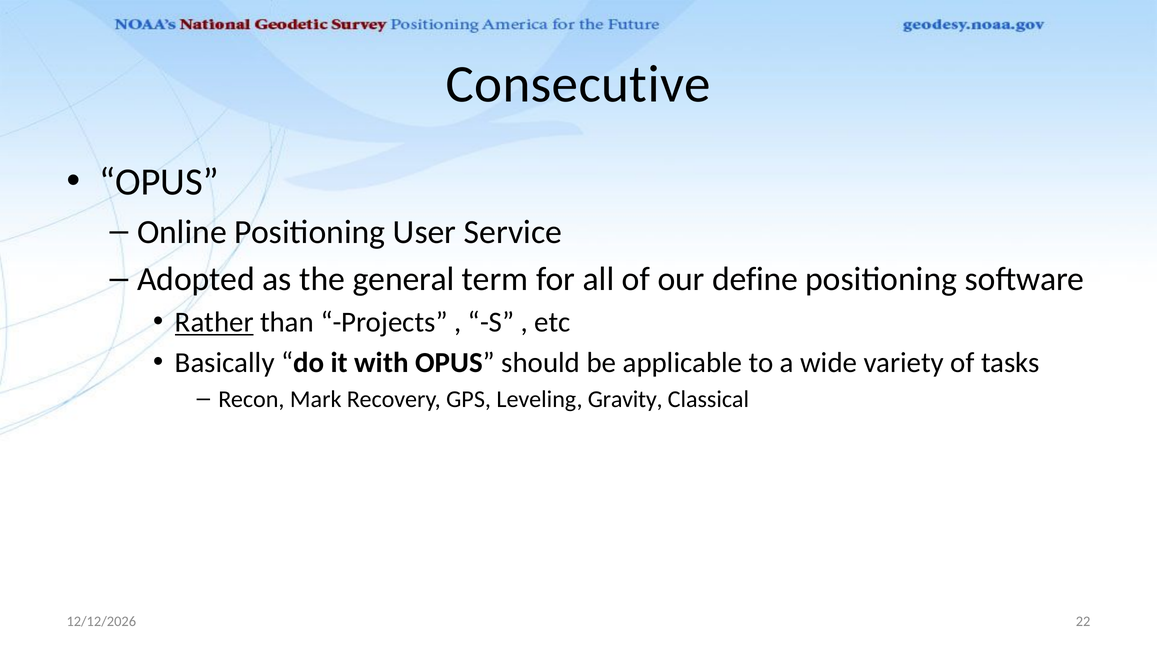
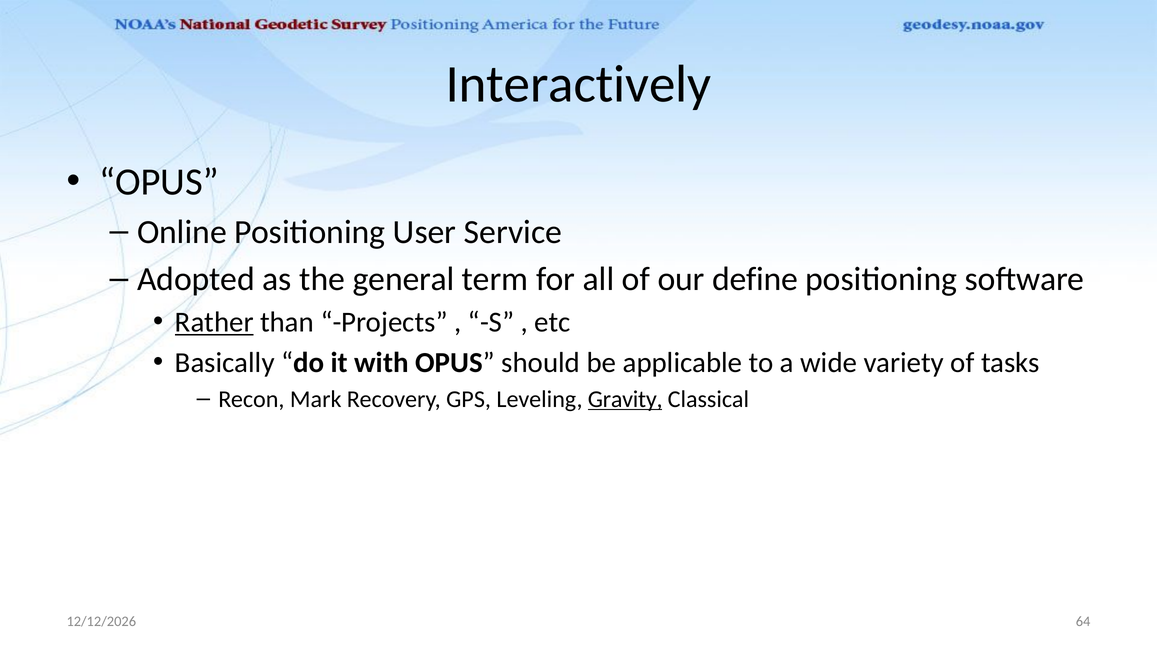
Consecutive: Consecutive -> Interactively (578, 84)
Gravity underline: none -> present (625, 399)
22: 22 -> 64 (1083, 621)
